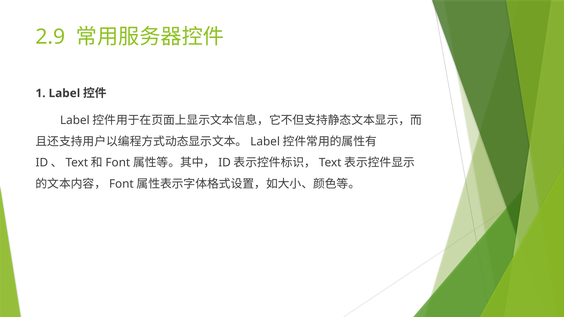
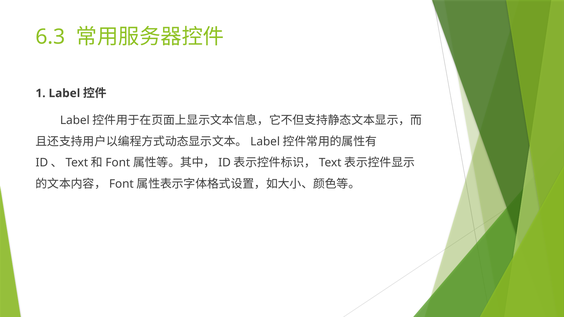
2.9: 2.9 -> 6.3 (50, 37)
